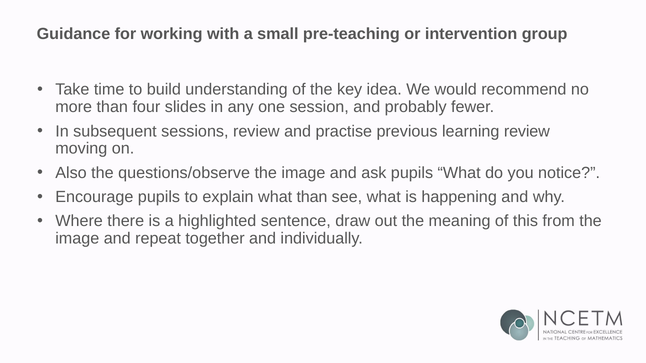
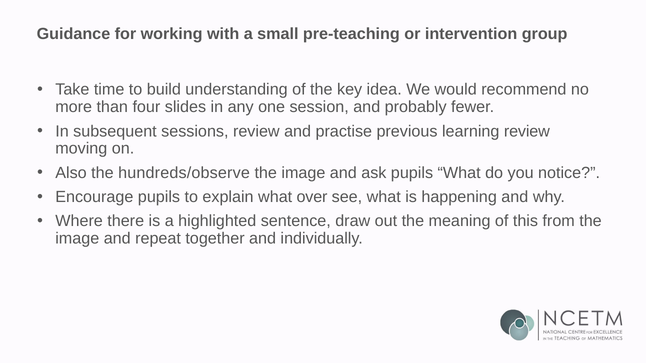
questions/observe: questions/observe -> hundreds/observe (184, 173)
what than: than -> over (312, 197)
